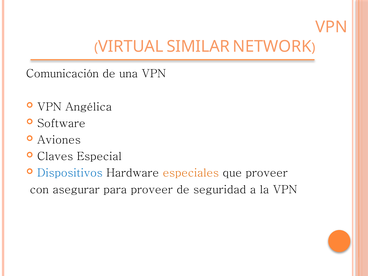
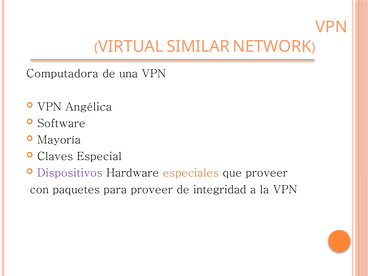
Comunicación: Comunicación -> Computadora (62, 74)
Aviones: Aviones -> Mayoría (59, 140)
Dispositivos colour: blue -> purple (70, 173)
asegurar: asegurar -> paquetes (76, 190)
seguridad: seguridad -> integridad (220, 190)
